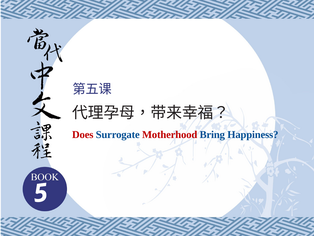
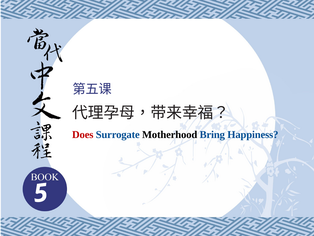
Motherhood colour: red -> black (170, 134)
